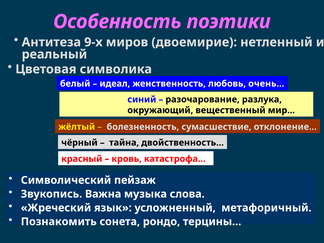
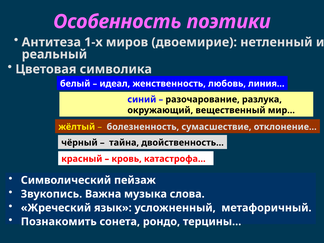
9-х: 9-х -> 1-х (93, 42)
очень…: очень… -> линия… (266, 84)
